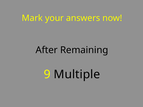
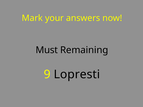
After: After -> Must (47, 50)
Multiple: Multiple -> Lopresti (77, 75)
